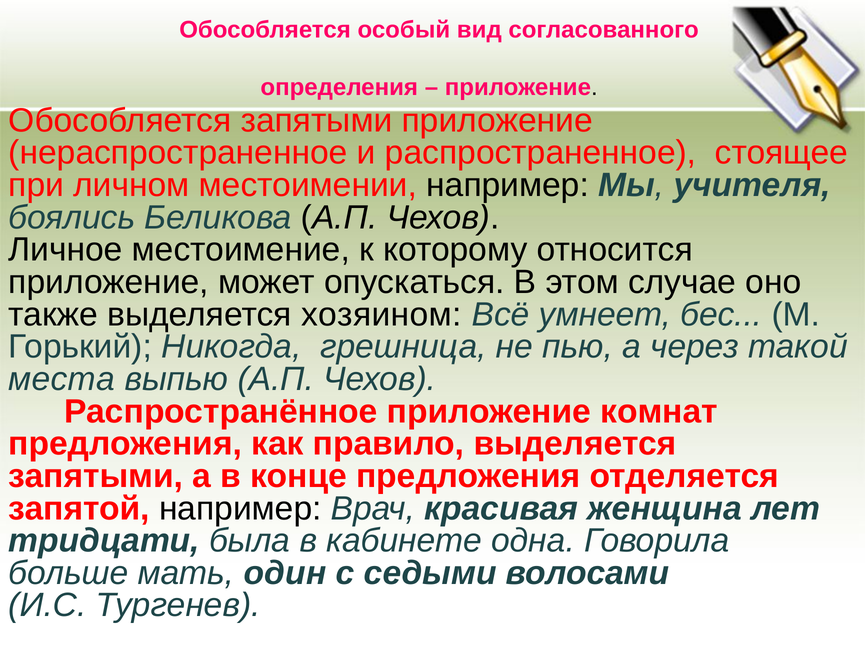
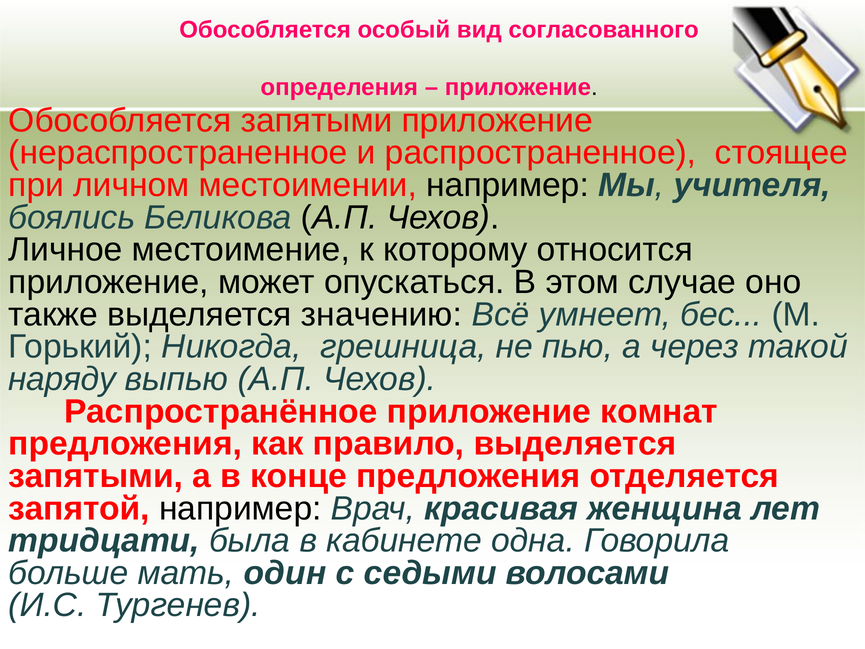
хозяином: хозяином -> значению (381, 314)
места: места -> наряду (62, 379)
